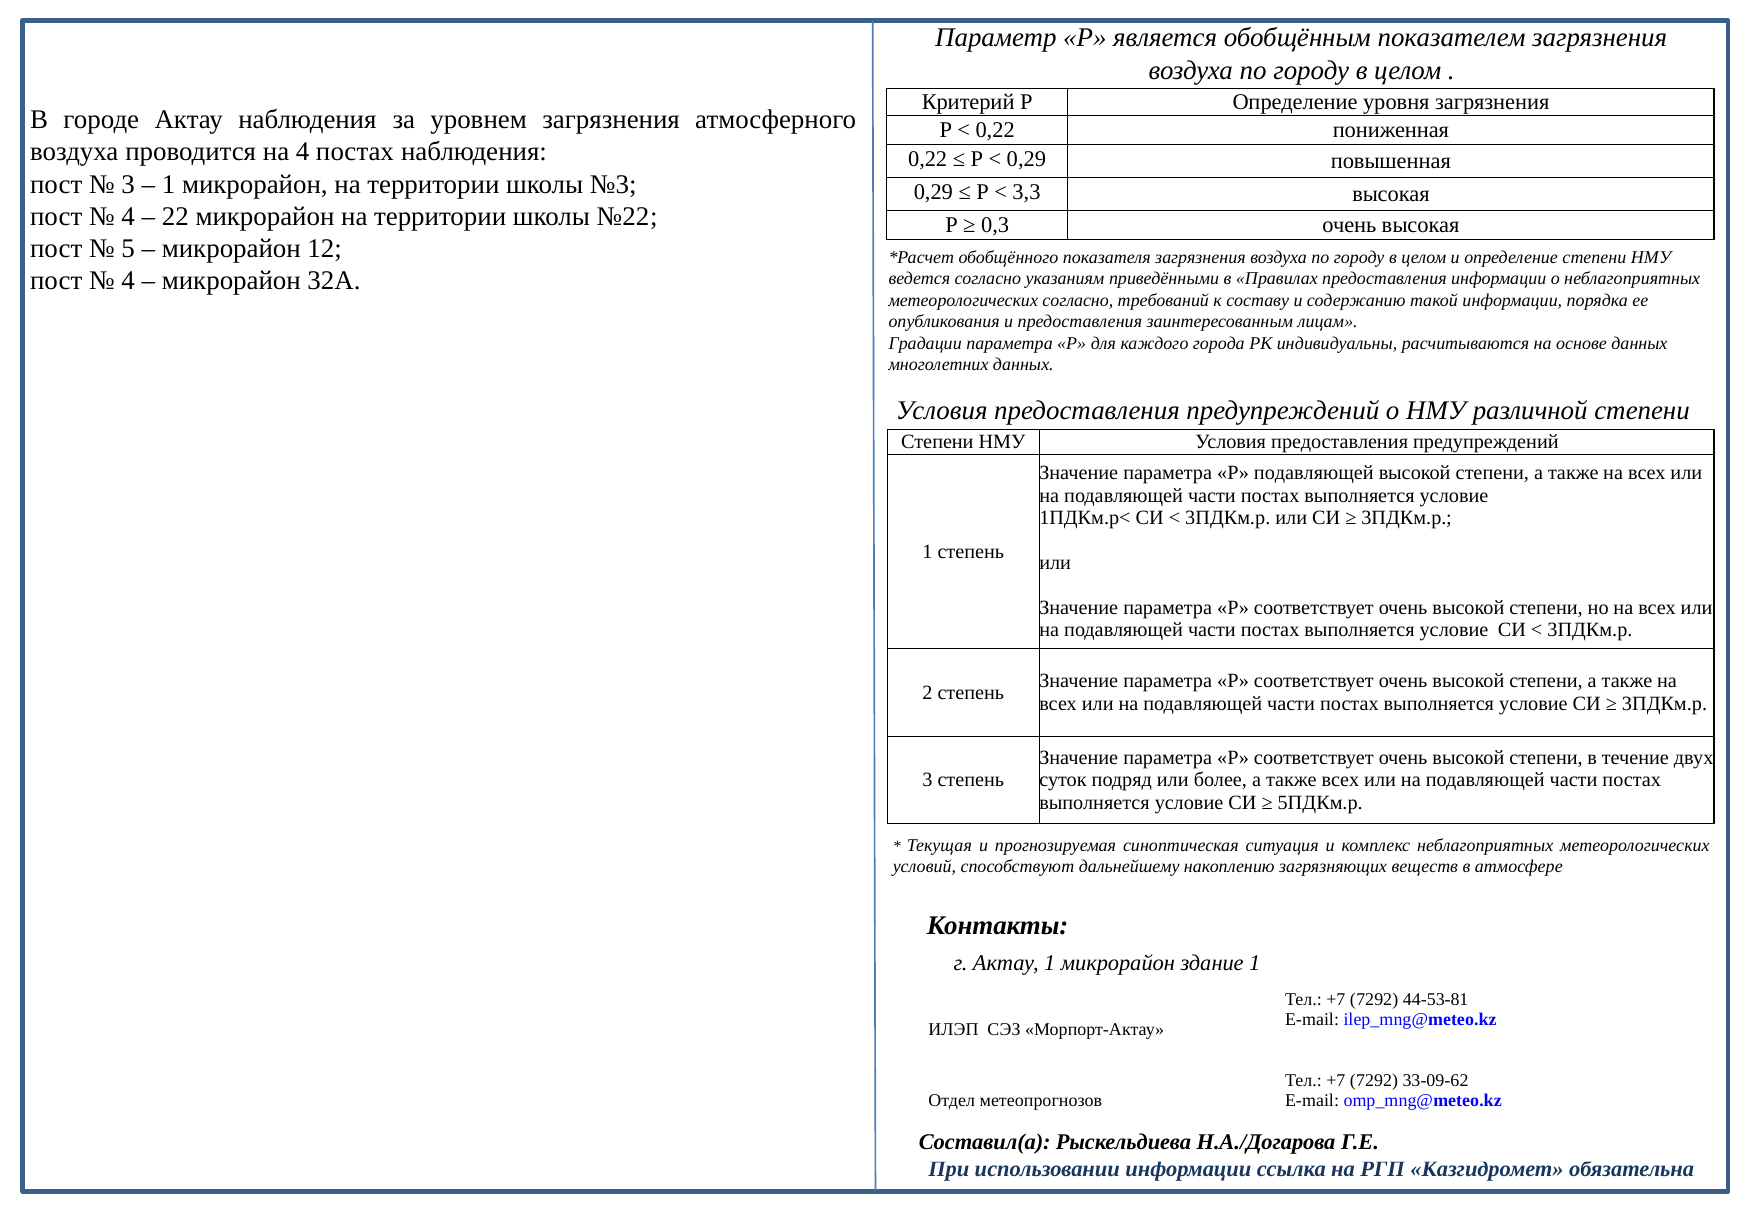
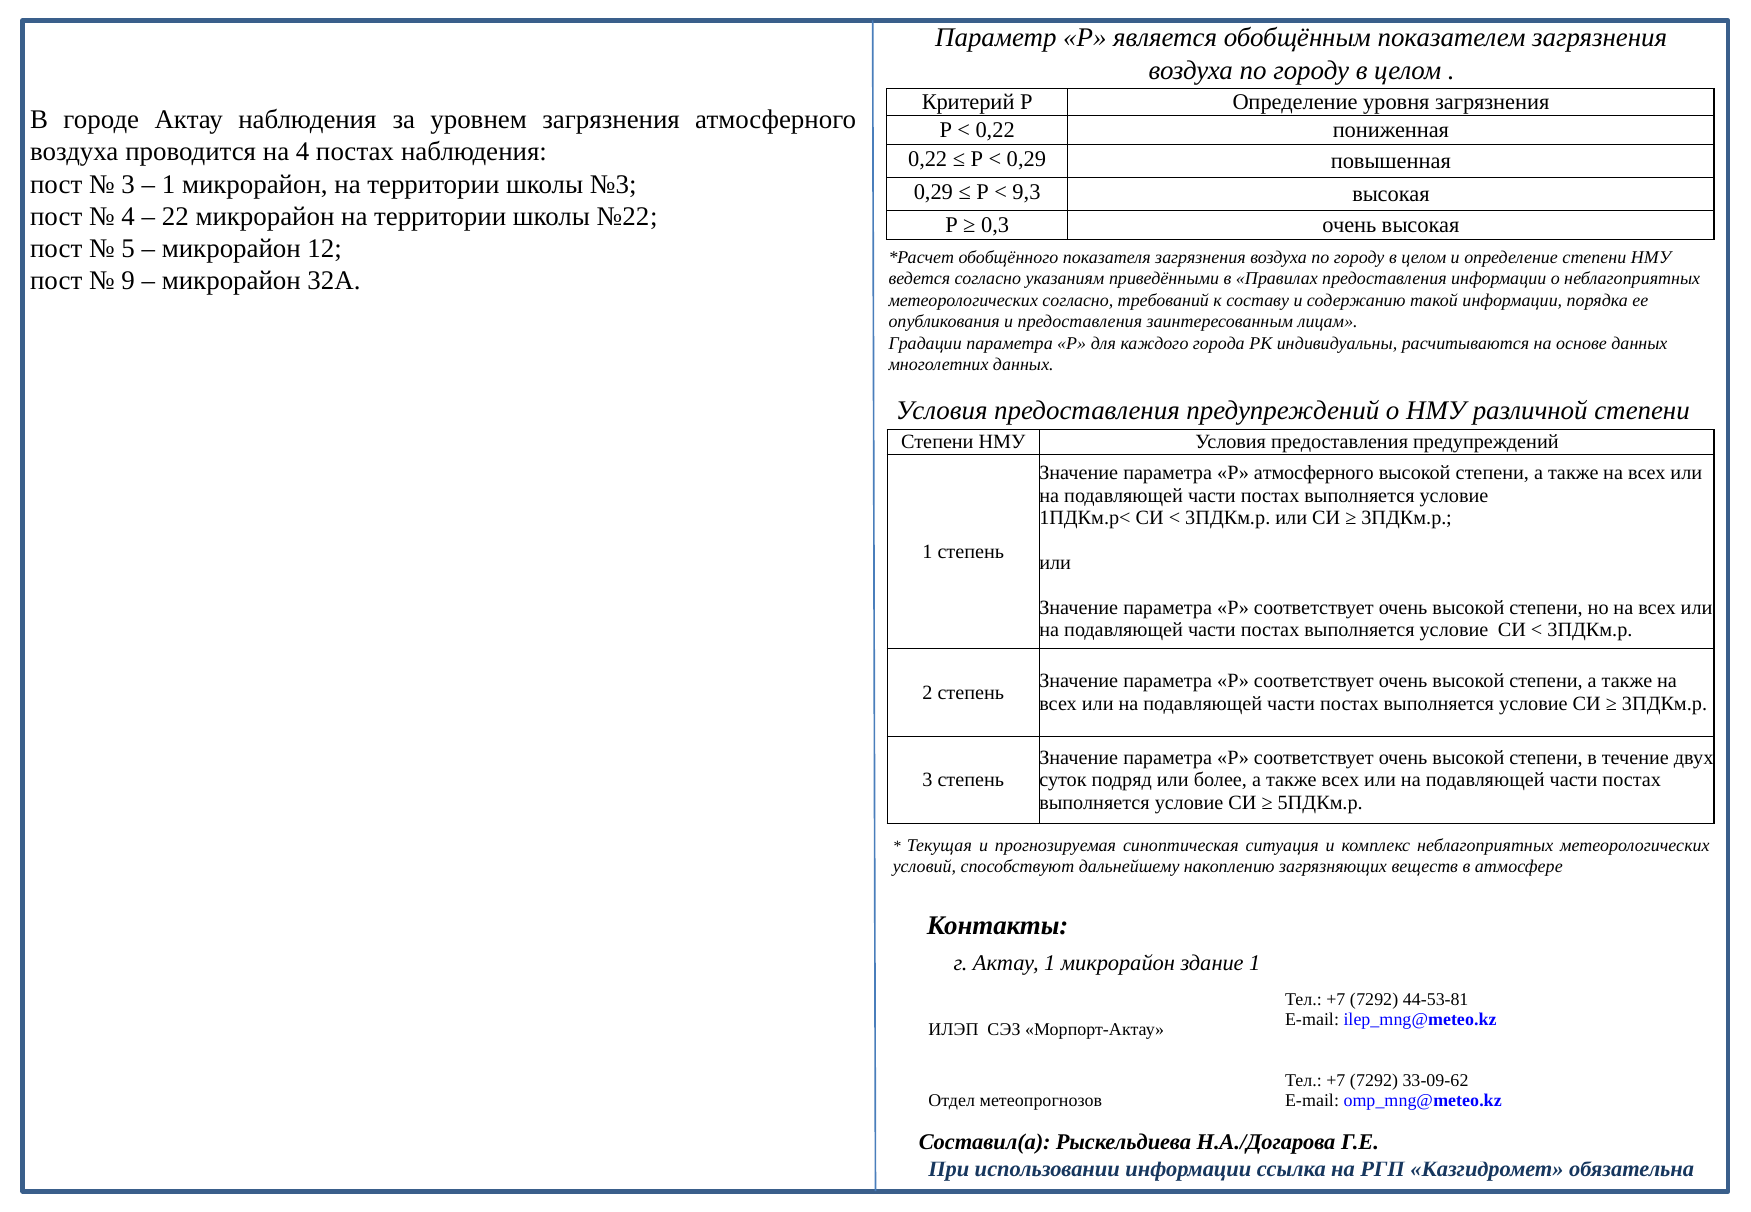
3,3: 3,3 -> 9,3 (1026, 192)
4: 4 -> 9 (128, 281)
Р подавляющей: подавляющей -> атмосферного (1314, 473)
